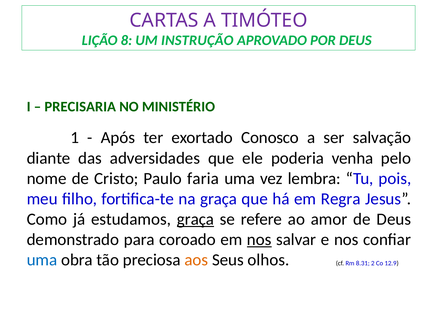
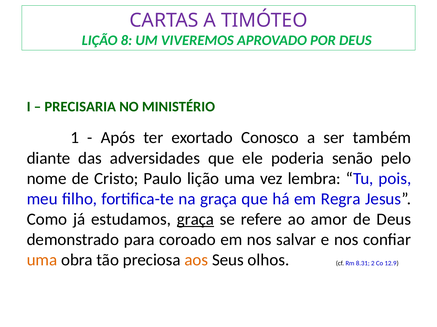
INSTRUÇÃO: INSTRUÇÃO -> VIVEREMOS (197, 41)
salvação: salvação -> também (382, 138)
venha: venha -> senão (352, 158)
Paulo faria: faria -> lição (203, 179)
nos underline: present -> none (259, 240)
uma colour: blue -> orange (42, 260)
